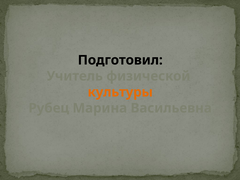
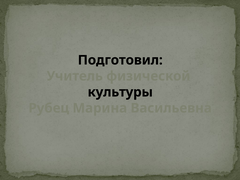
культуры colour: orange -> black (120, 92)
